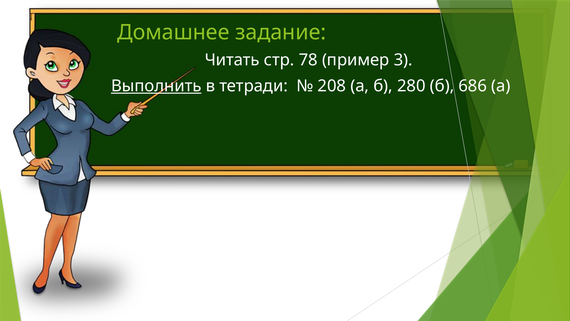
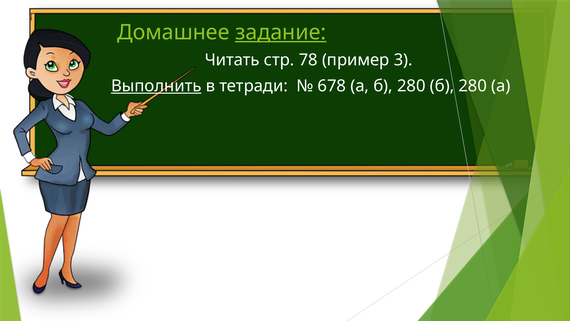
задание underline: none -> present (281, 32)
208: 208 -> 678 (332, 86)
280 б 686: 686 -> 280 (473, 86)
